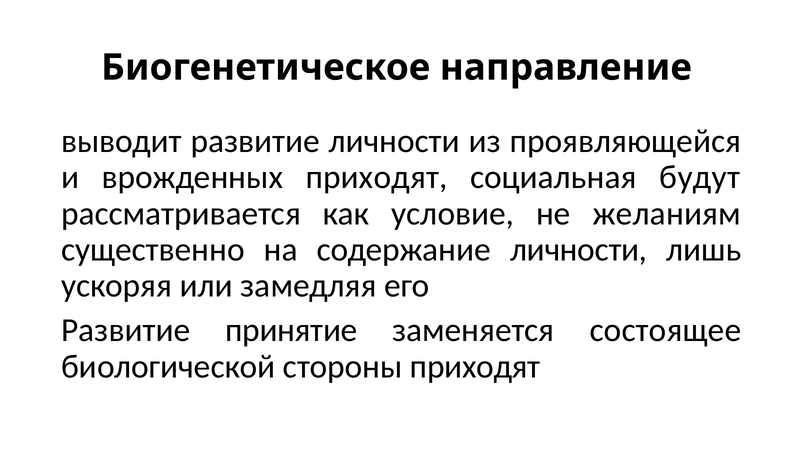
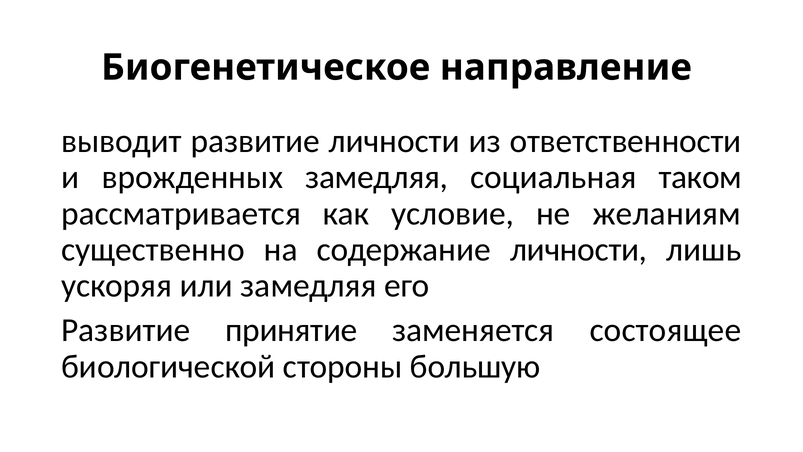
проявляющейся: проявляющейся -> ответственности (626, 141)
врожденных приходят: приходят -> замедляя (377, 177)
будут: будут -> таком (700, 177)
стороны приходят: приходят -> большую (475, 366)
